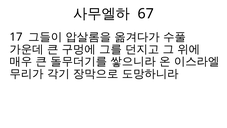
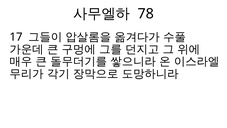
67: 67 -> 78 (146, 14)
